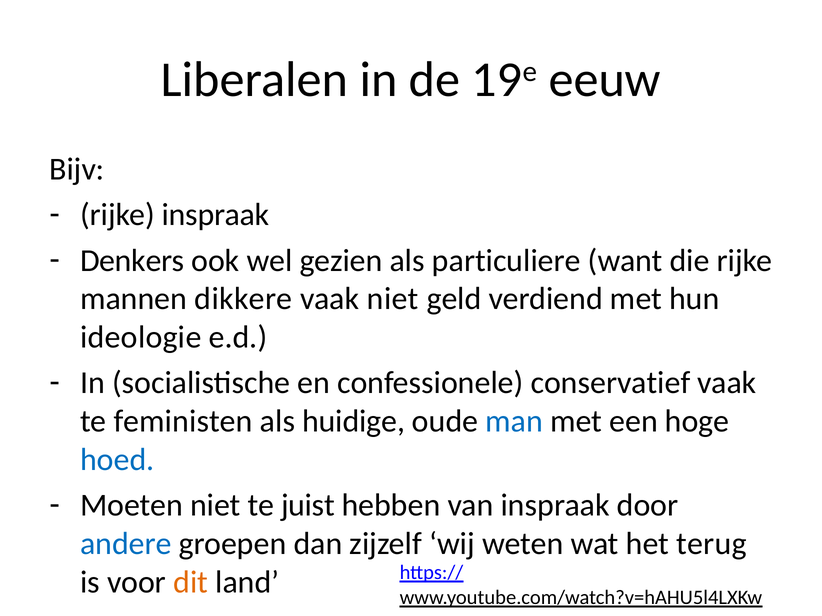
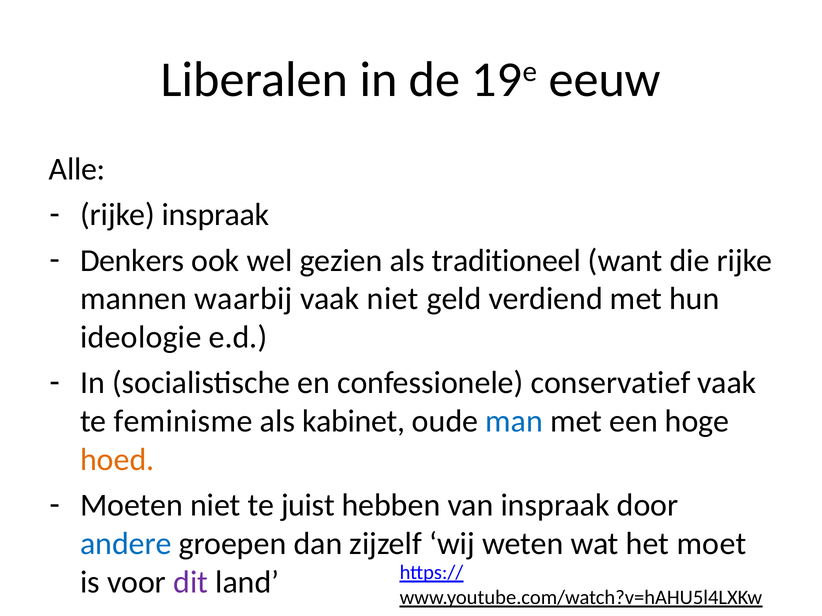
Bijv: Bijv -> Alle (77, 169)
particuliere: particuliere -> traditioneel (506, 261)
dikkere: dikkere -> waarbij (243, 299)
feministen: feministen -> feminisme (183, 422)
huidige: huidige -> kabinet (354, 422)
hoed colour: blue -> orange (117, 460)
terug: terug -> moet (712, 544)
dit colour: orange -> purple (191, 582)
